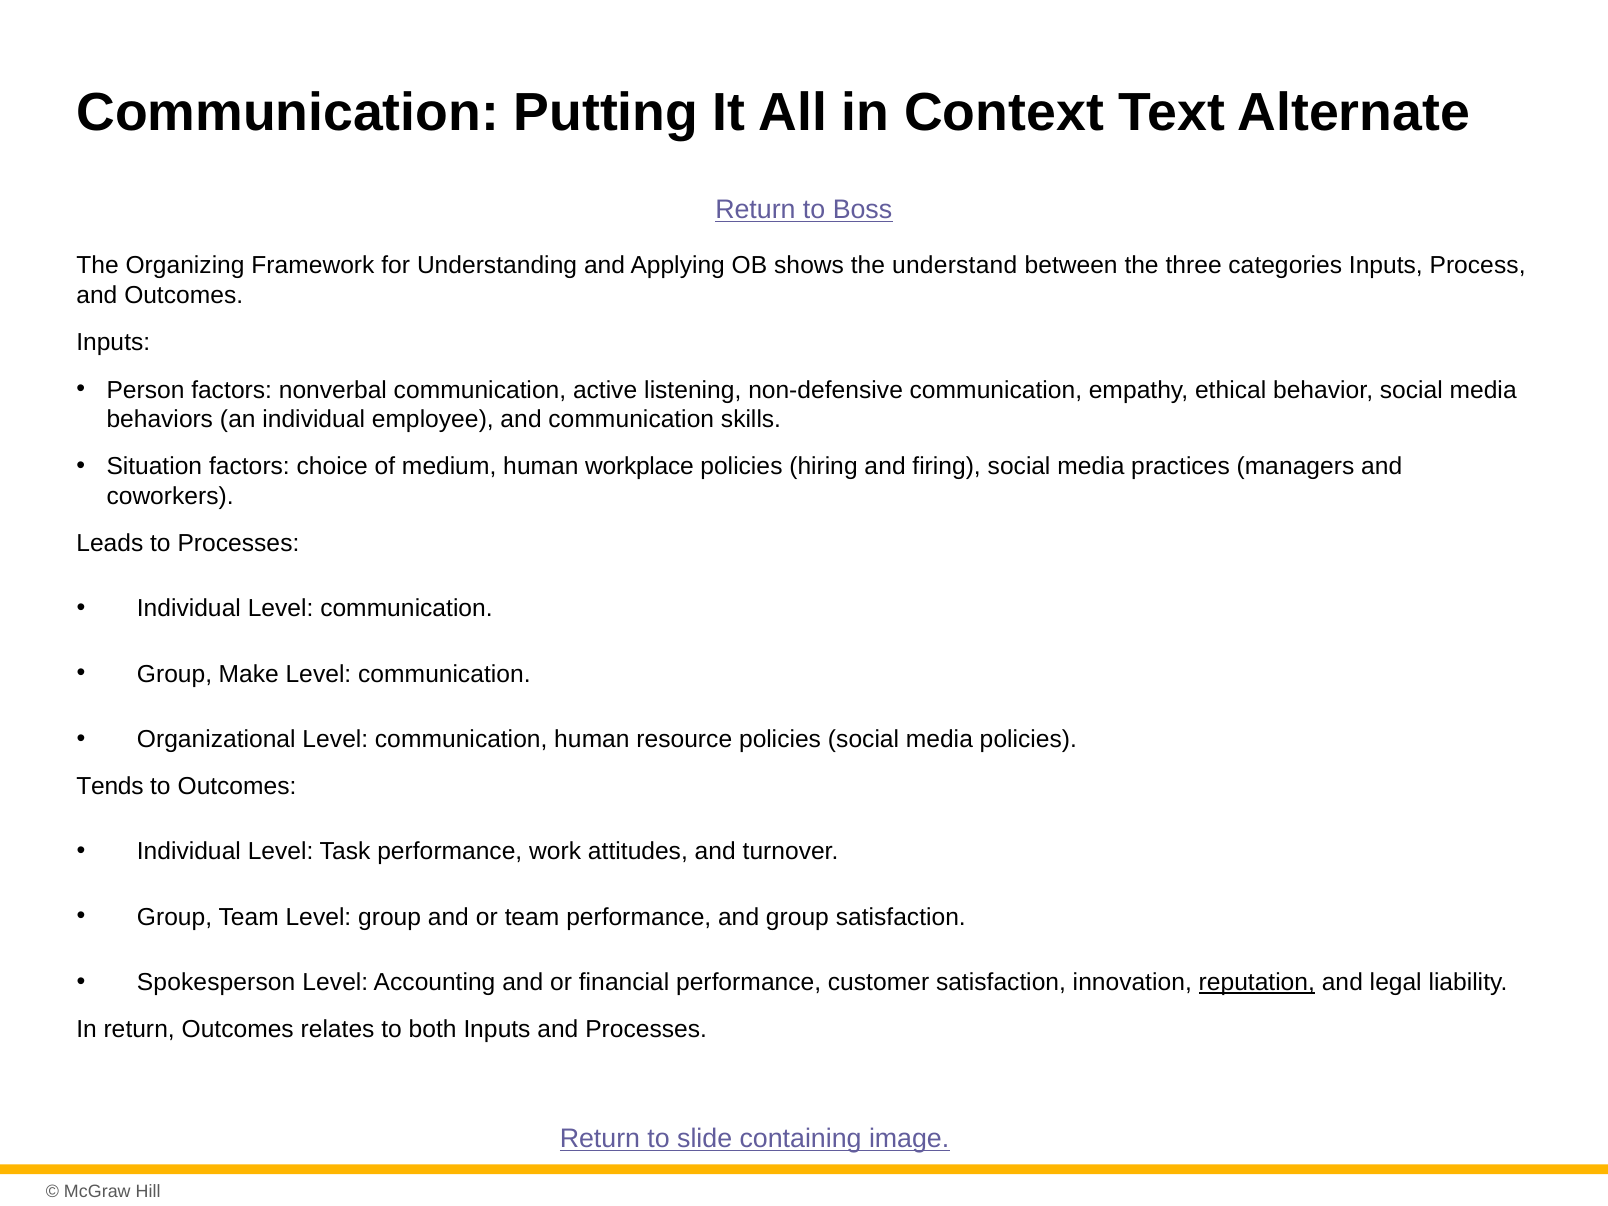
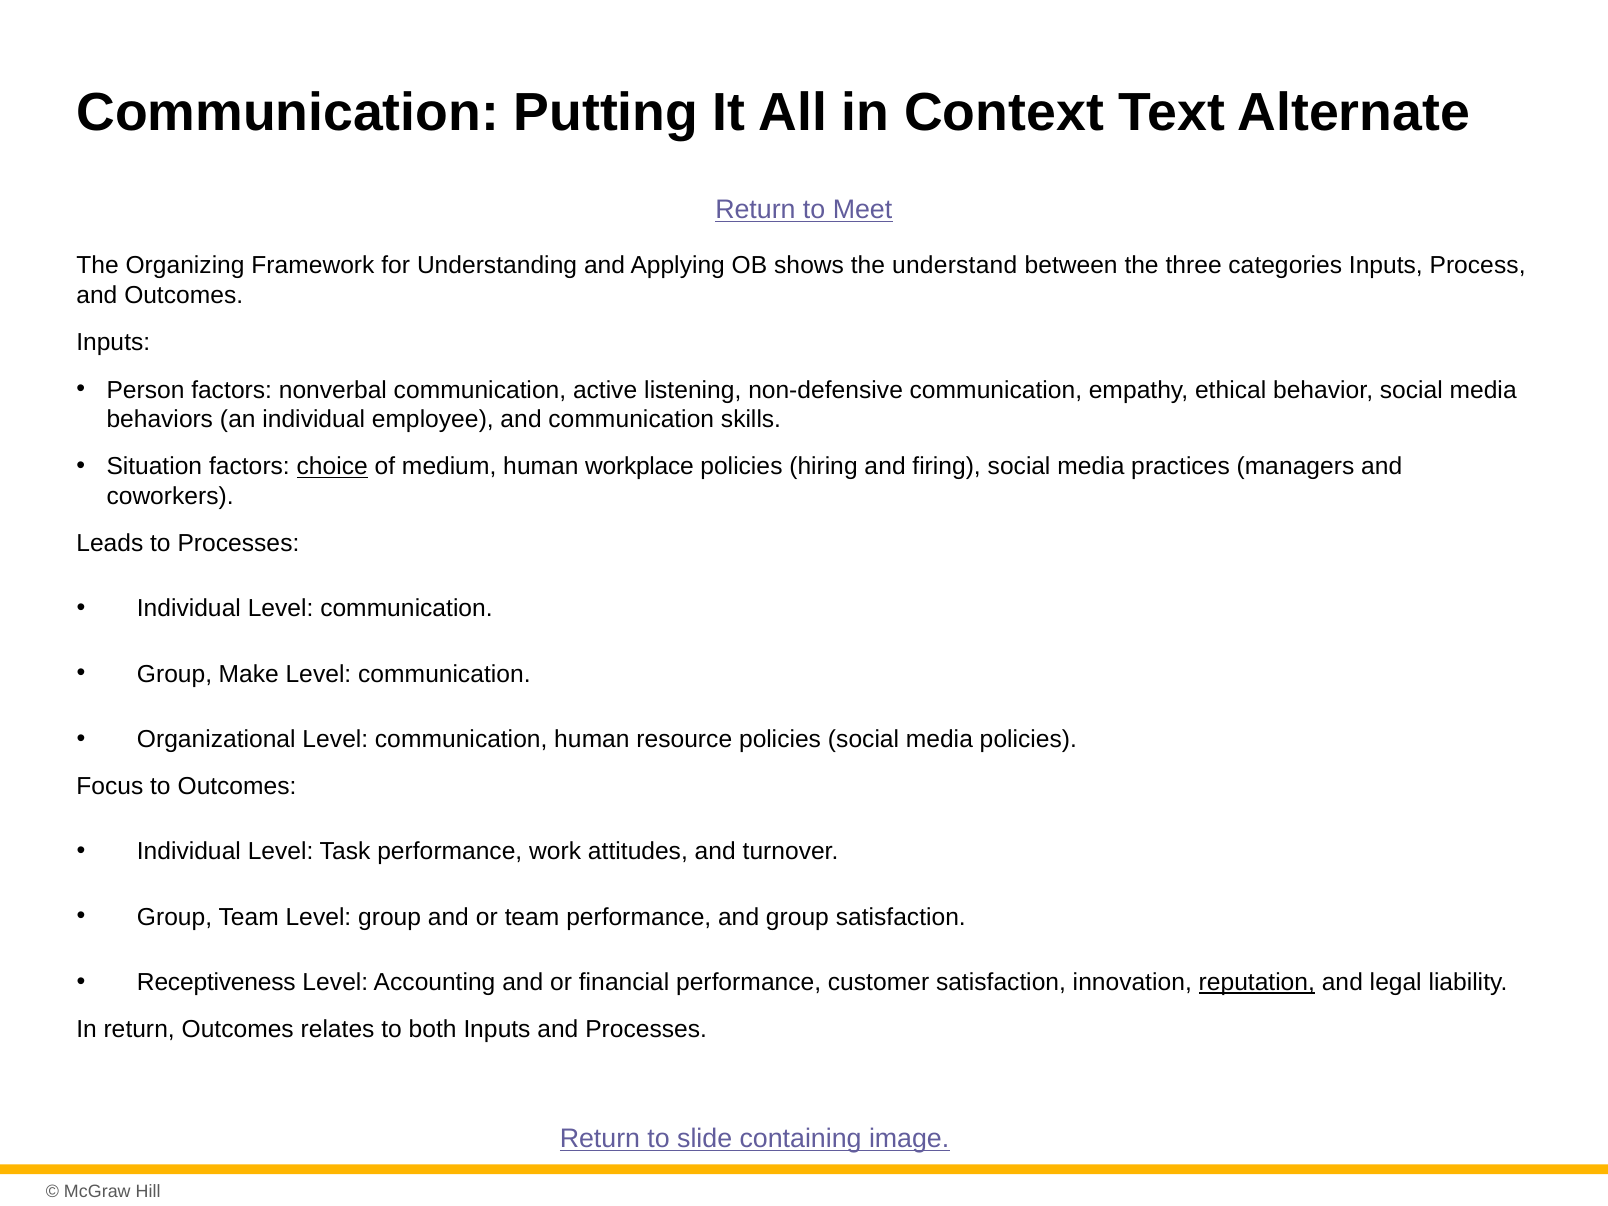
Boss: Boss -> Meet (862, 209)
choice underline: none -> present (332, 467)
Tends: Tends -> Focus (110, 787)
Spokesperson: Spokesperson -> Receptiveness (216, 982)
